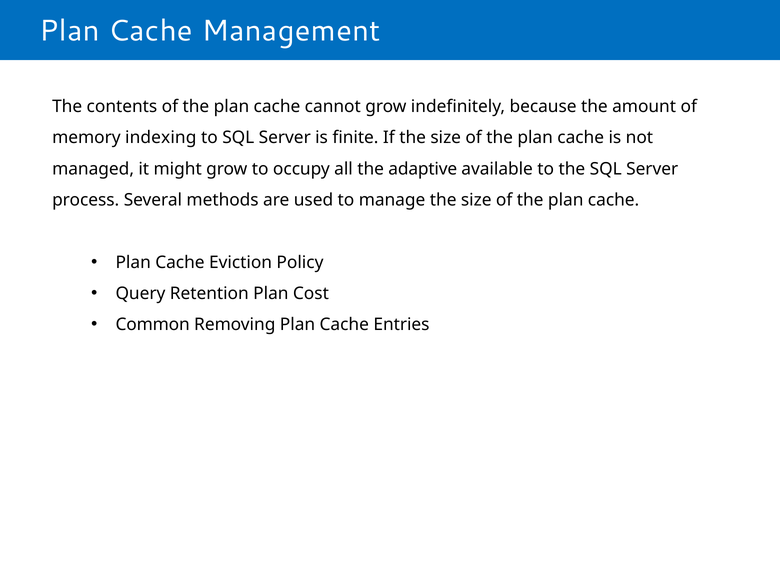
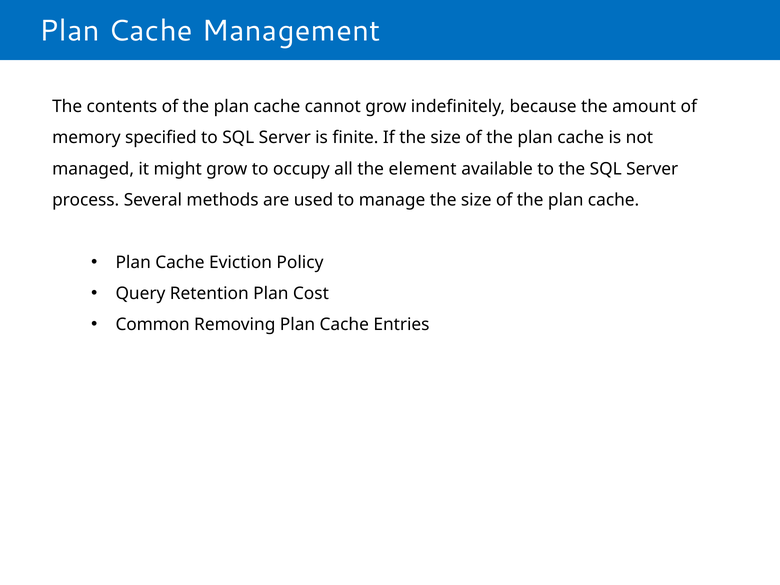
indexing: indexing -> specified (161, 138)
adaptive: adaptive -> element (423, 169)
